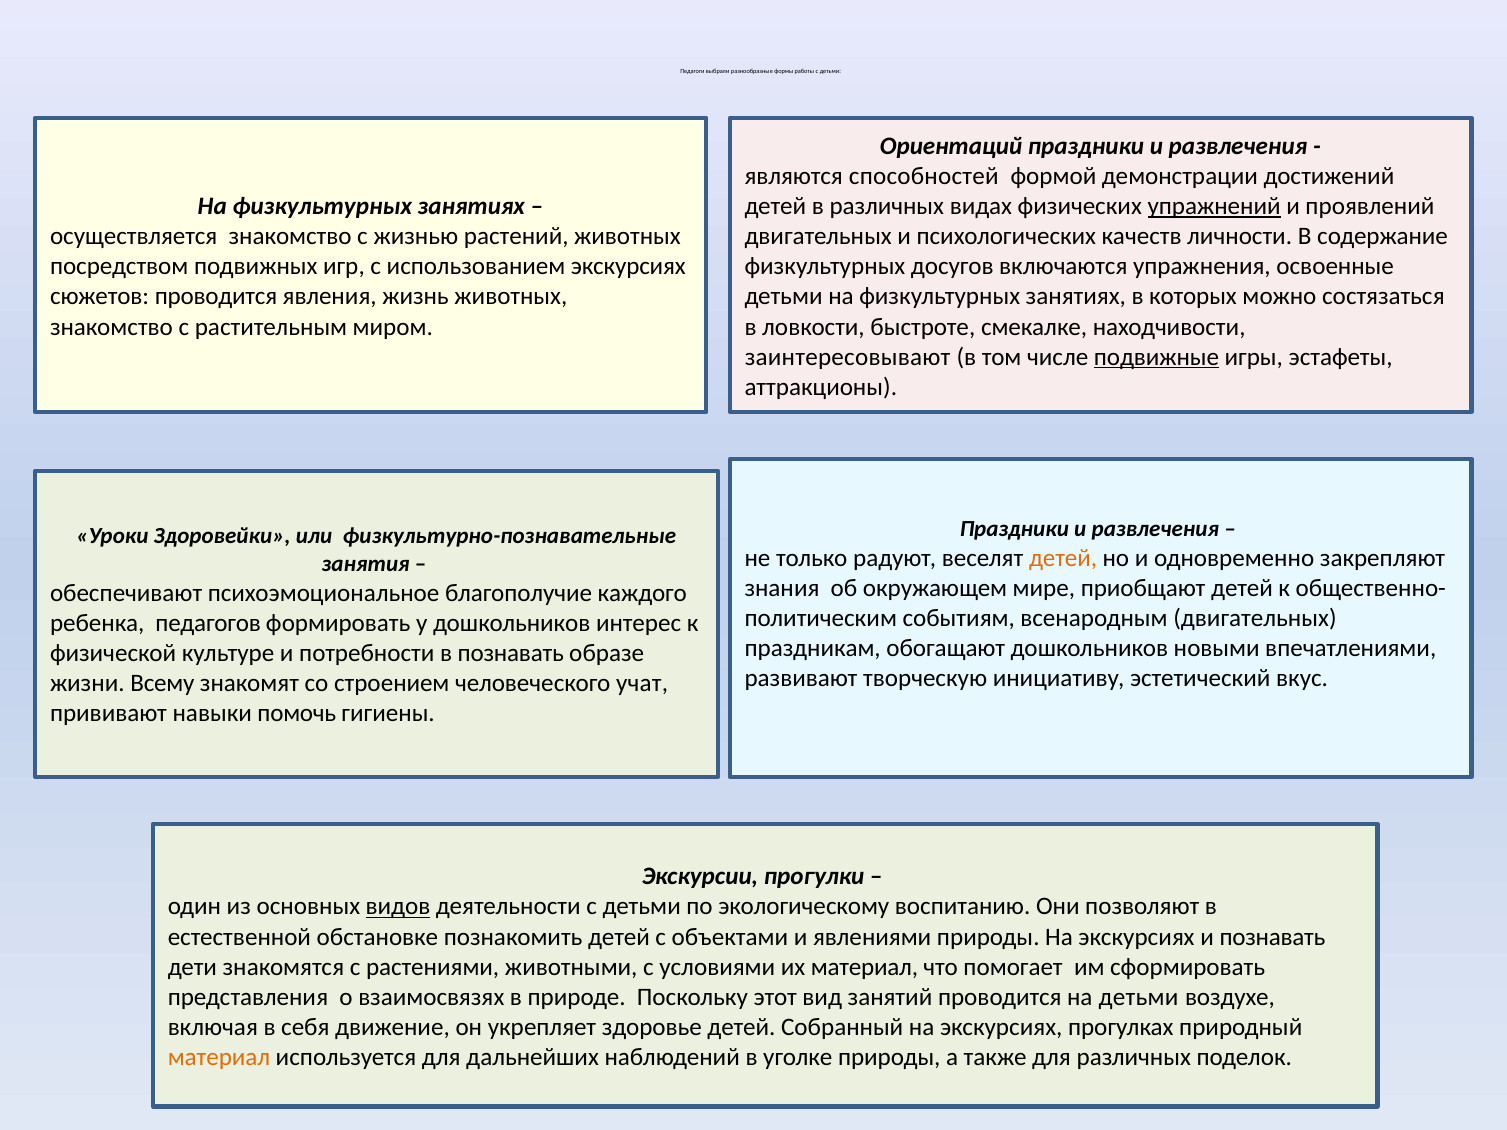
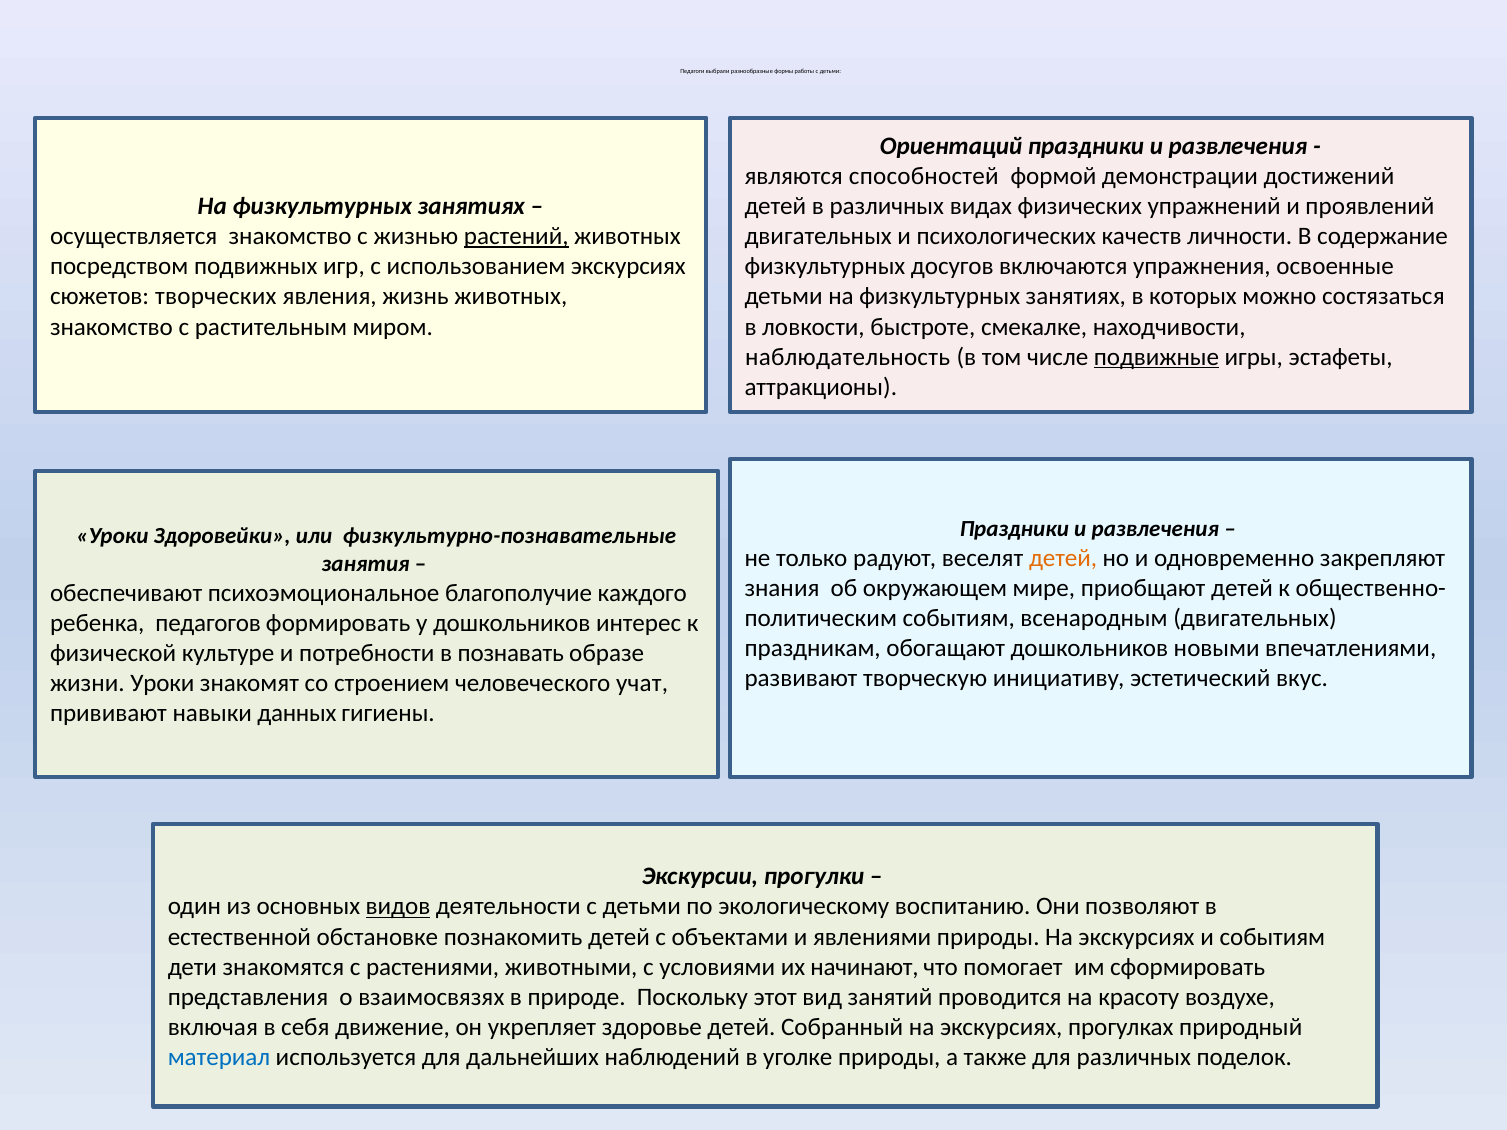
упражнений underline: present -> none (1214, 206)
растений underline: none -> present (516, 236)
сюжетов проводится: проводится -> творческих (216, 297)
заинтересовывают: заинтересовывают -> наблюдательность (848, 357)
жизни Всему: Всему -> Уроки (162, 683)
помочь: помочь -> данных (297, 714)
и познавать: познавать -> событиям (1272, 937)
их материал: материал -> начинают (864, 967)
на детьми: детьми -> красоту (1139, 997)
материал colour: orange -> blue (219, 1058)
